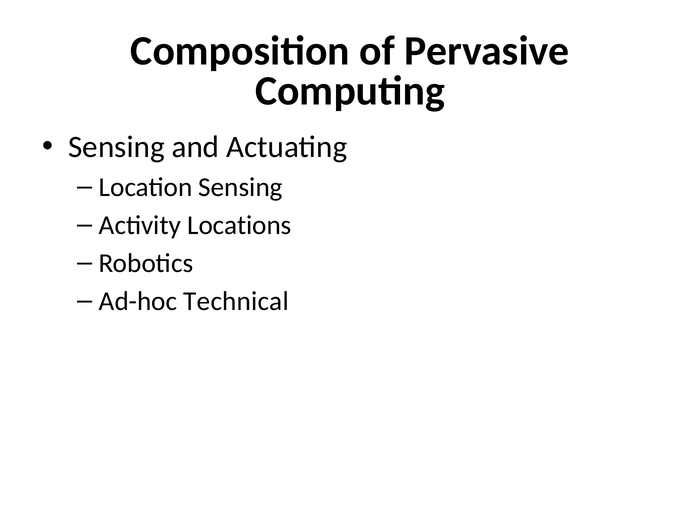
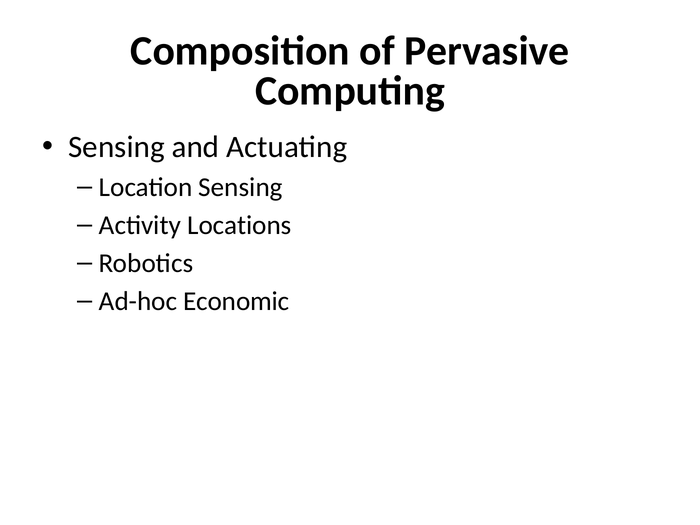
Technical: Technical -> Economic (236, 301)
